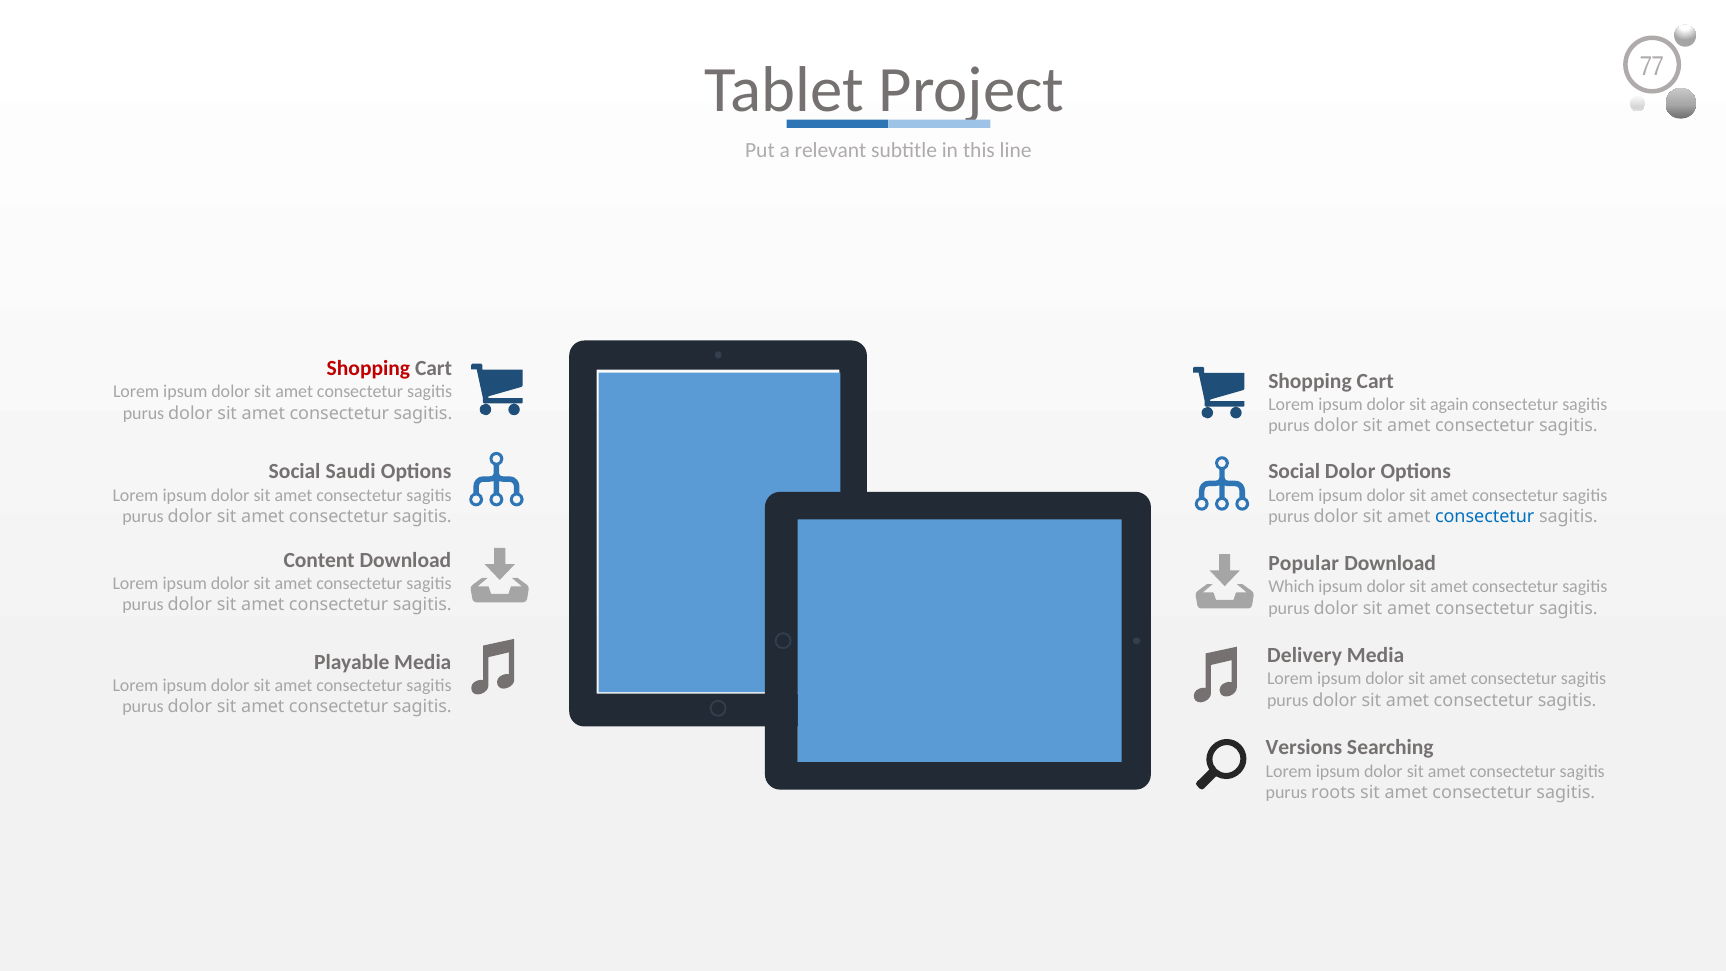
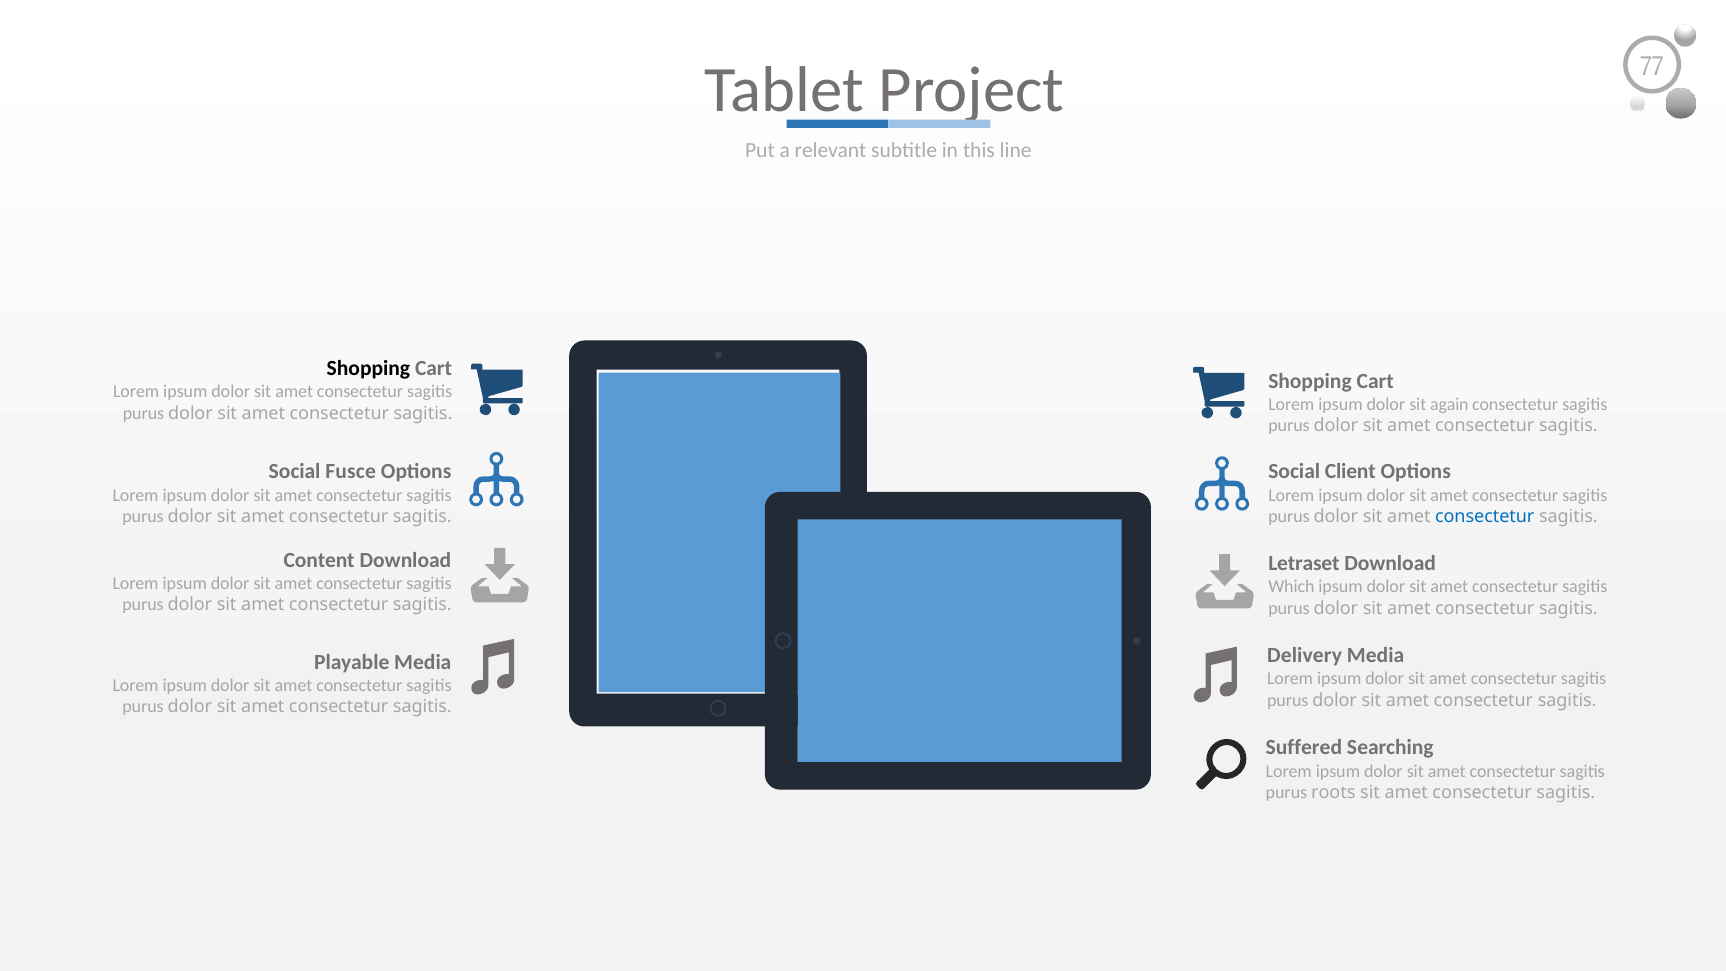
Shopping colour: red -> black (368, 369)
Saudi: Saudi -> Fusce (351, 472)
Social Dolor: Dolor -> Client (1350, 472)
Popular: Popular -> Letraset (1304, 563)
Versions: Versions -> Suffered (1304, 748)
